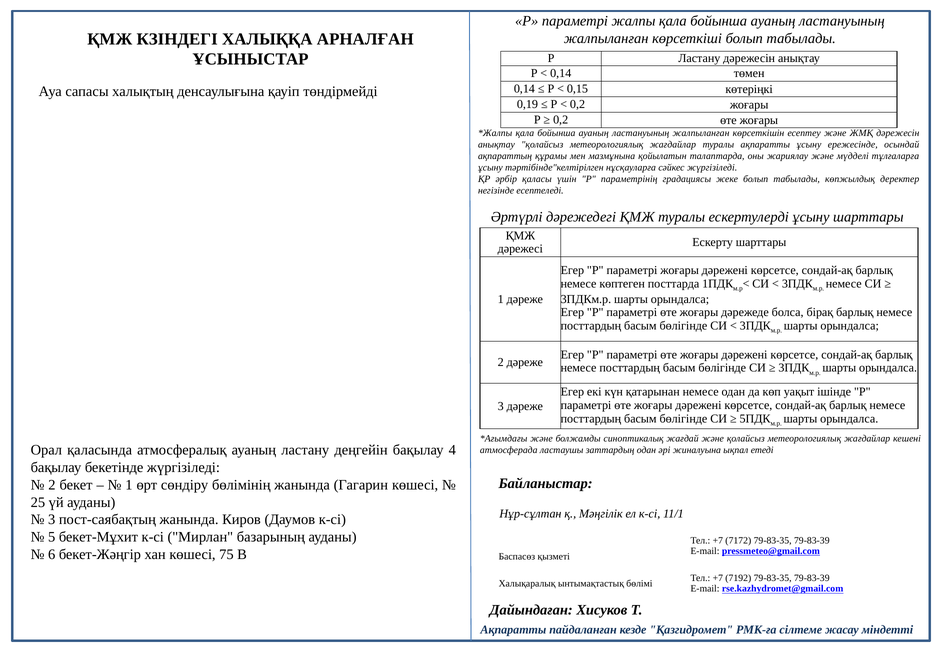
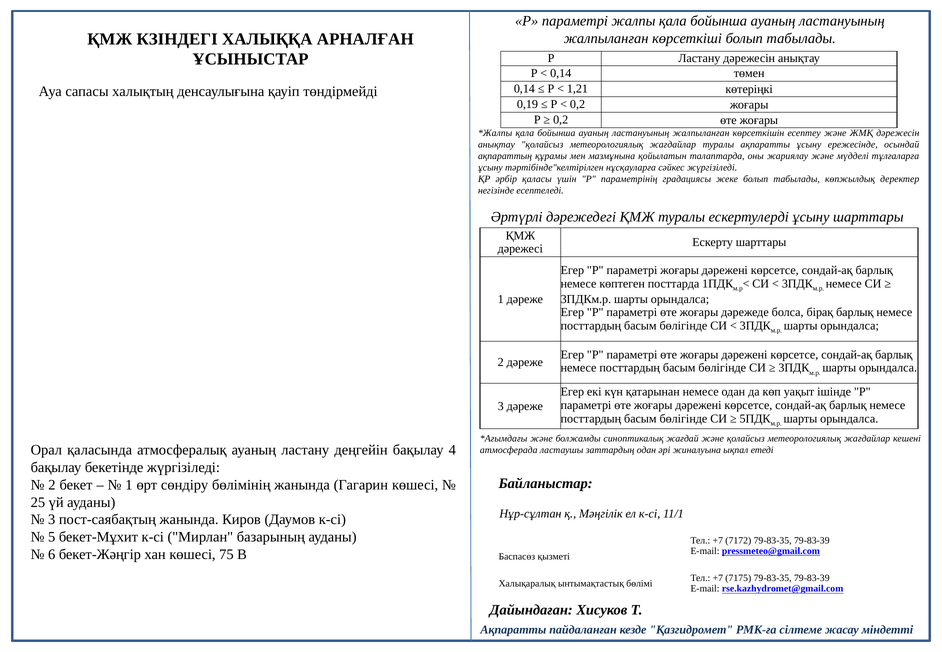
0,15: 0,15 -> 1,21 (577, 89)
7192: 7192 -> 7175 (738, 578)
